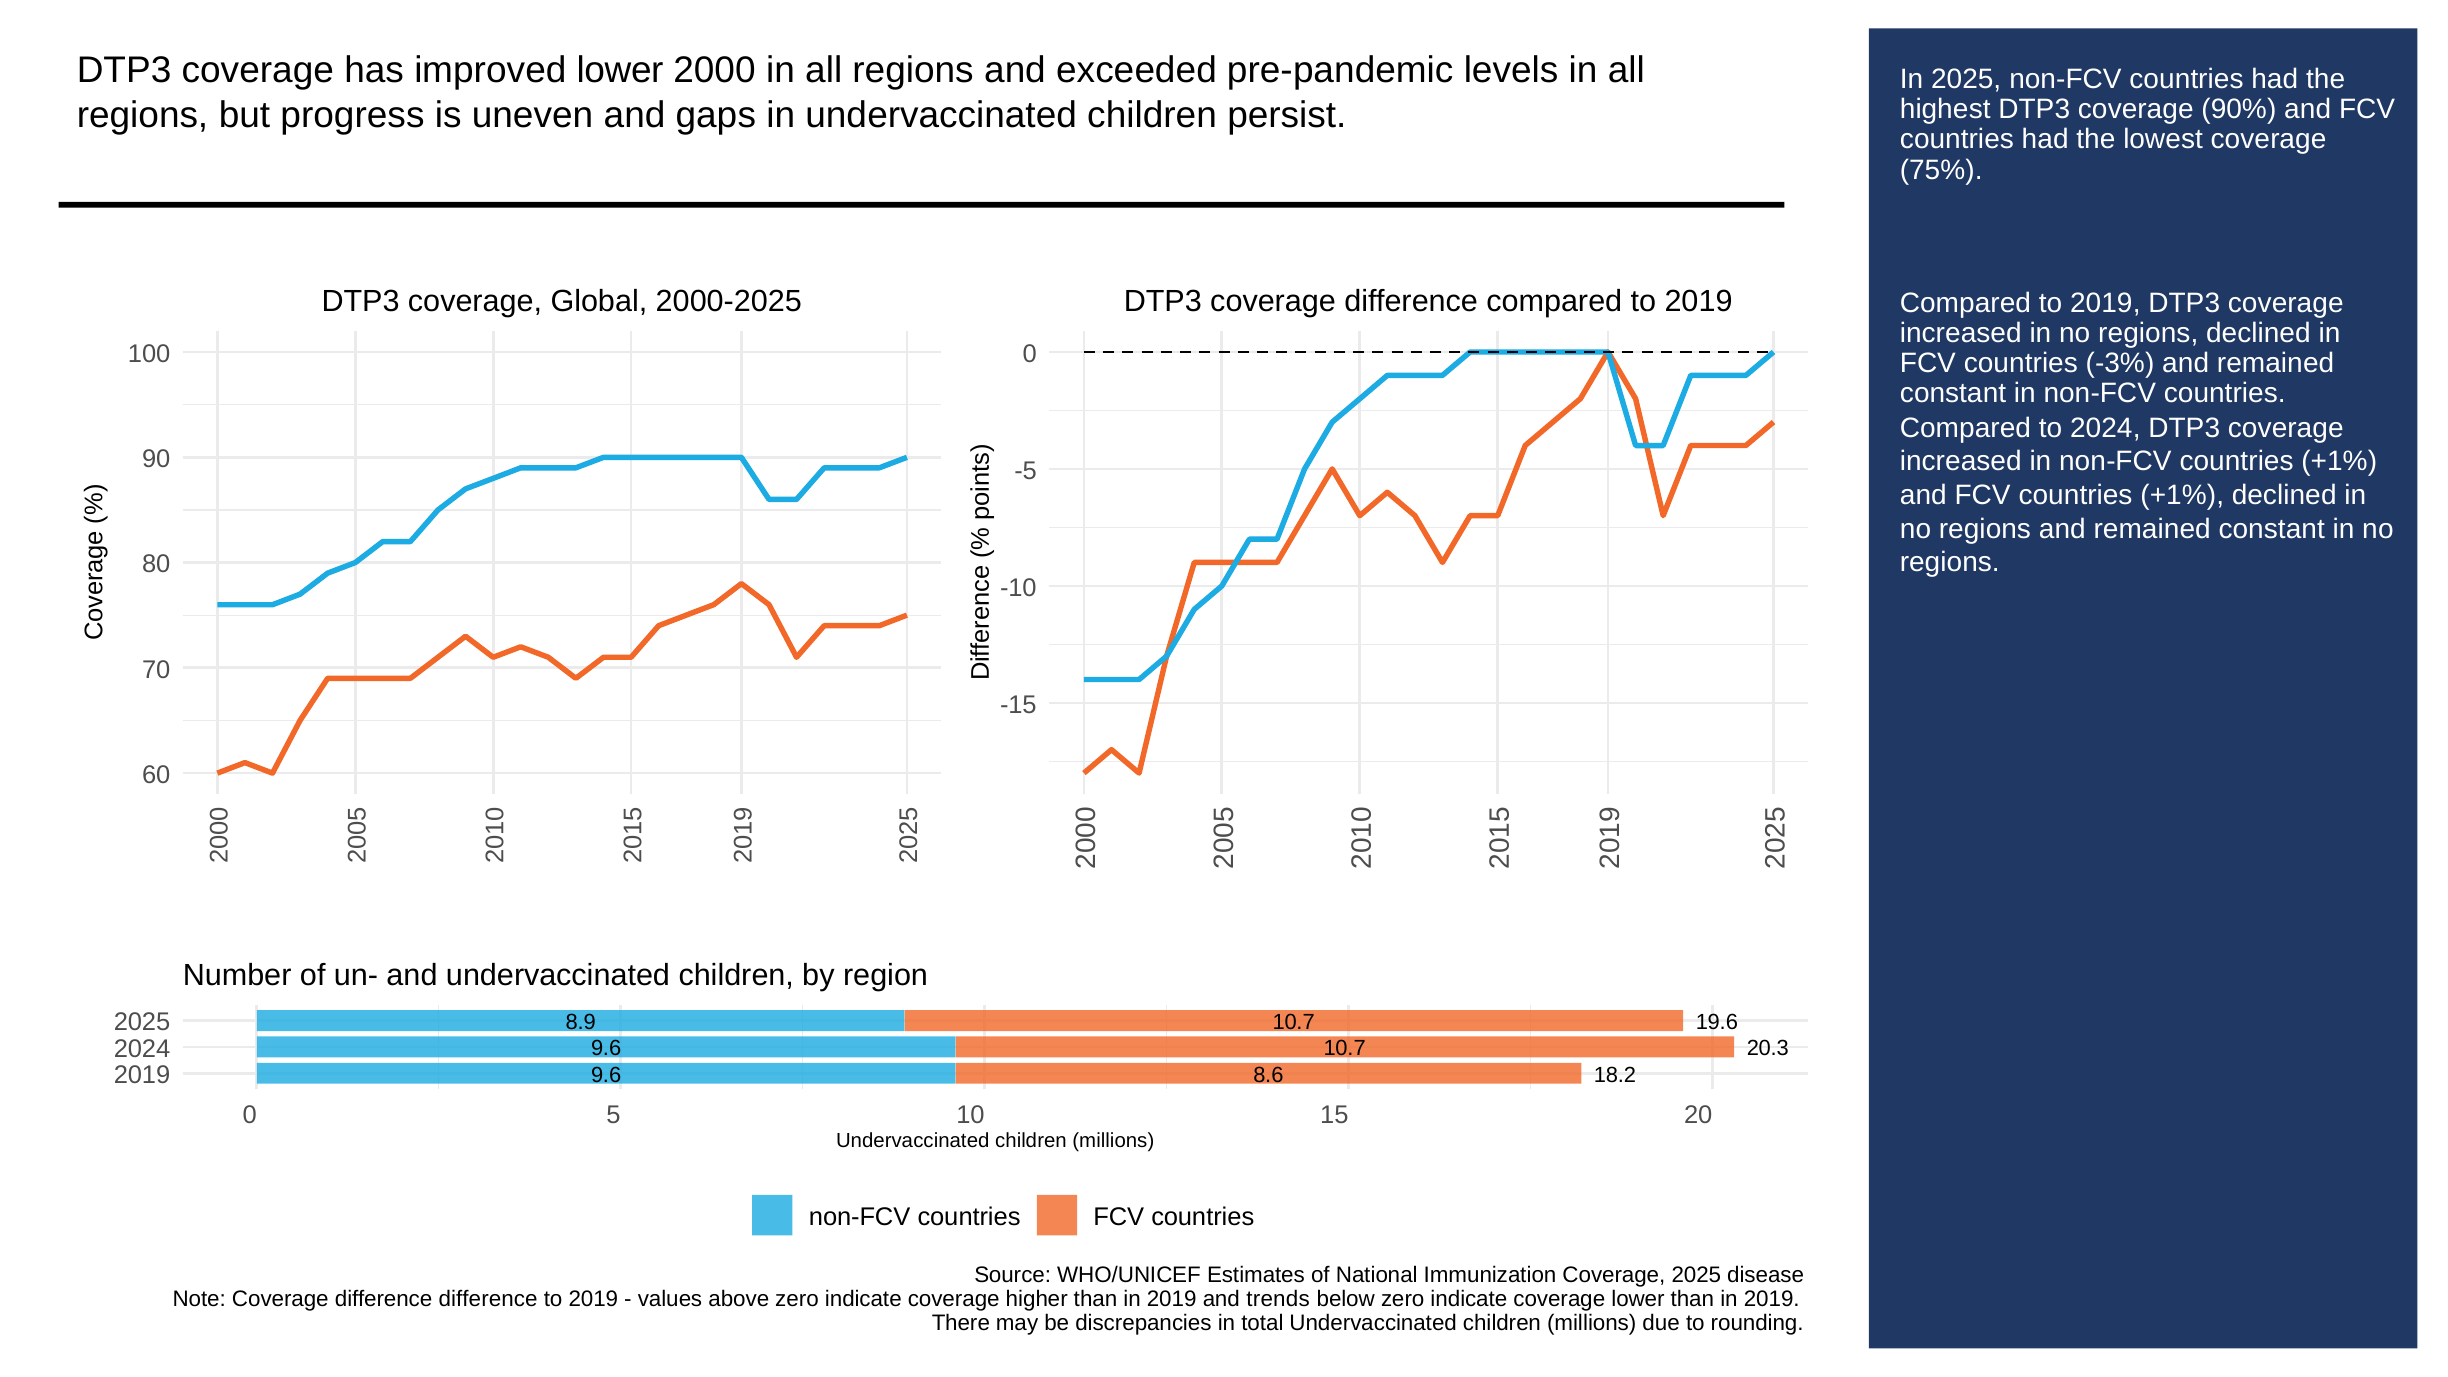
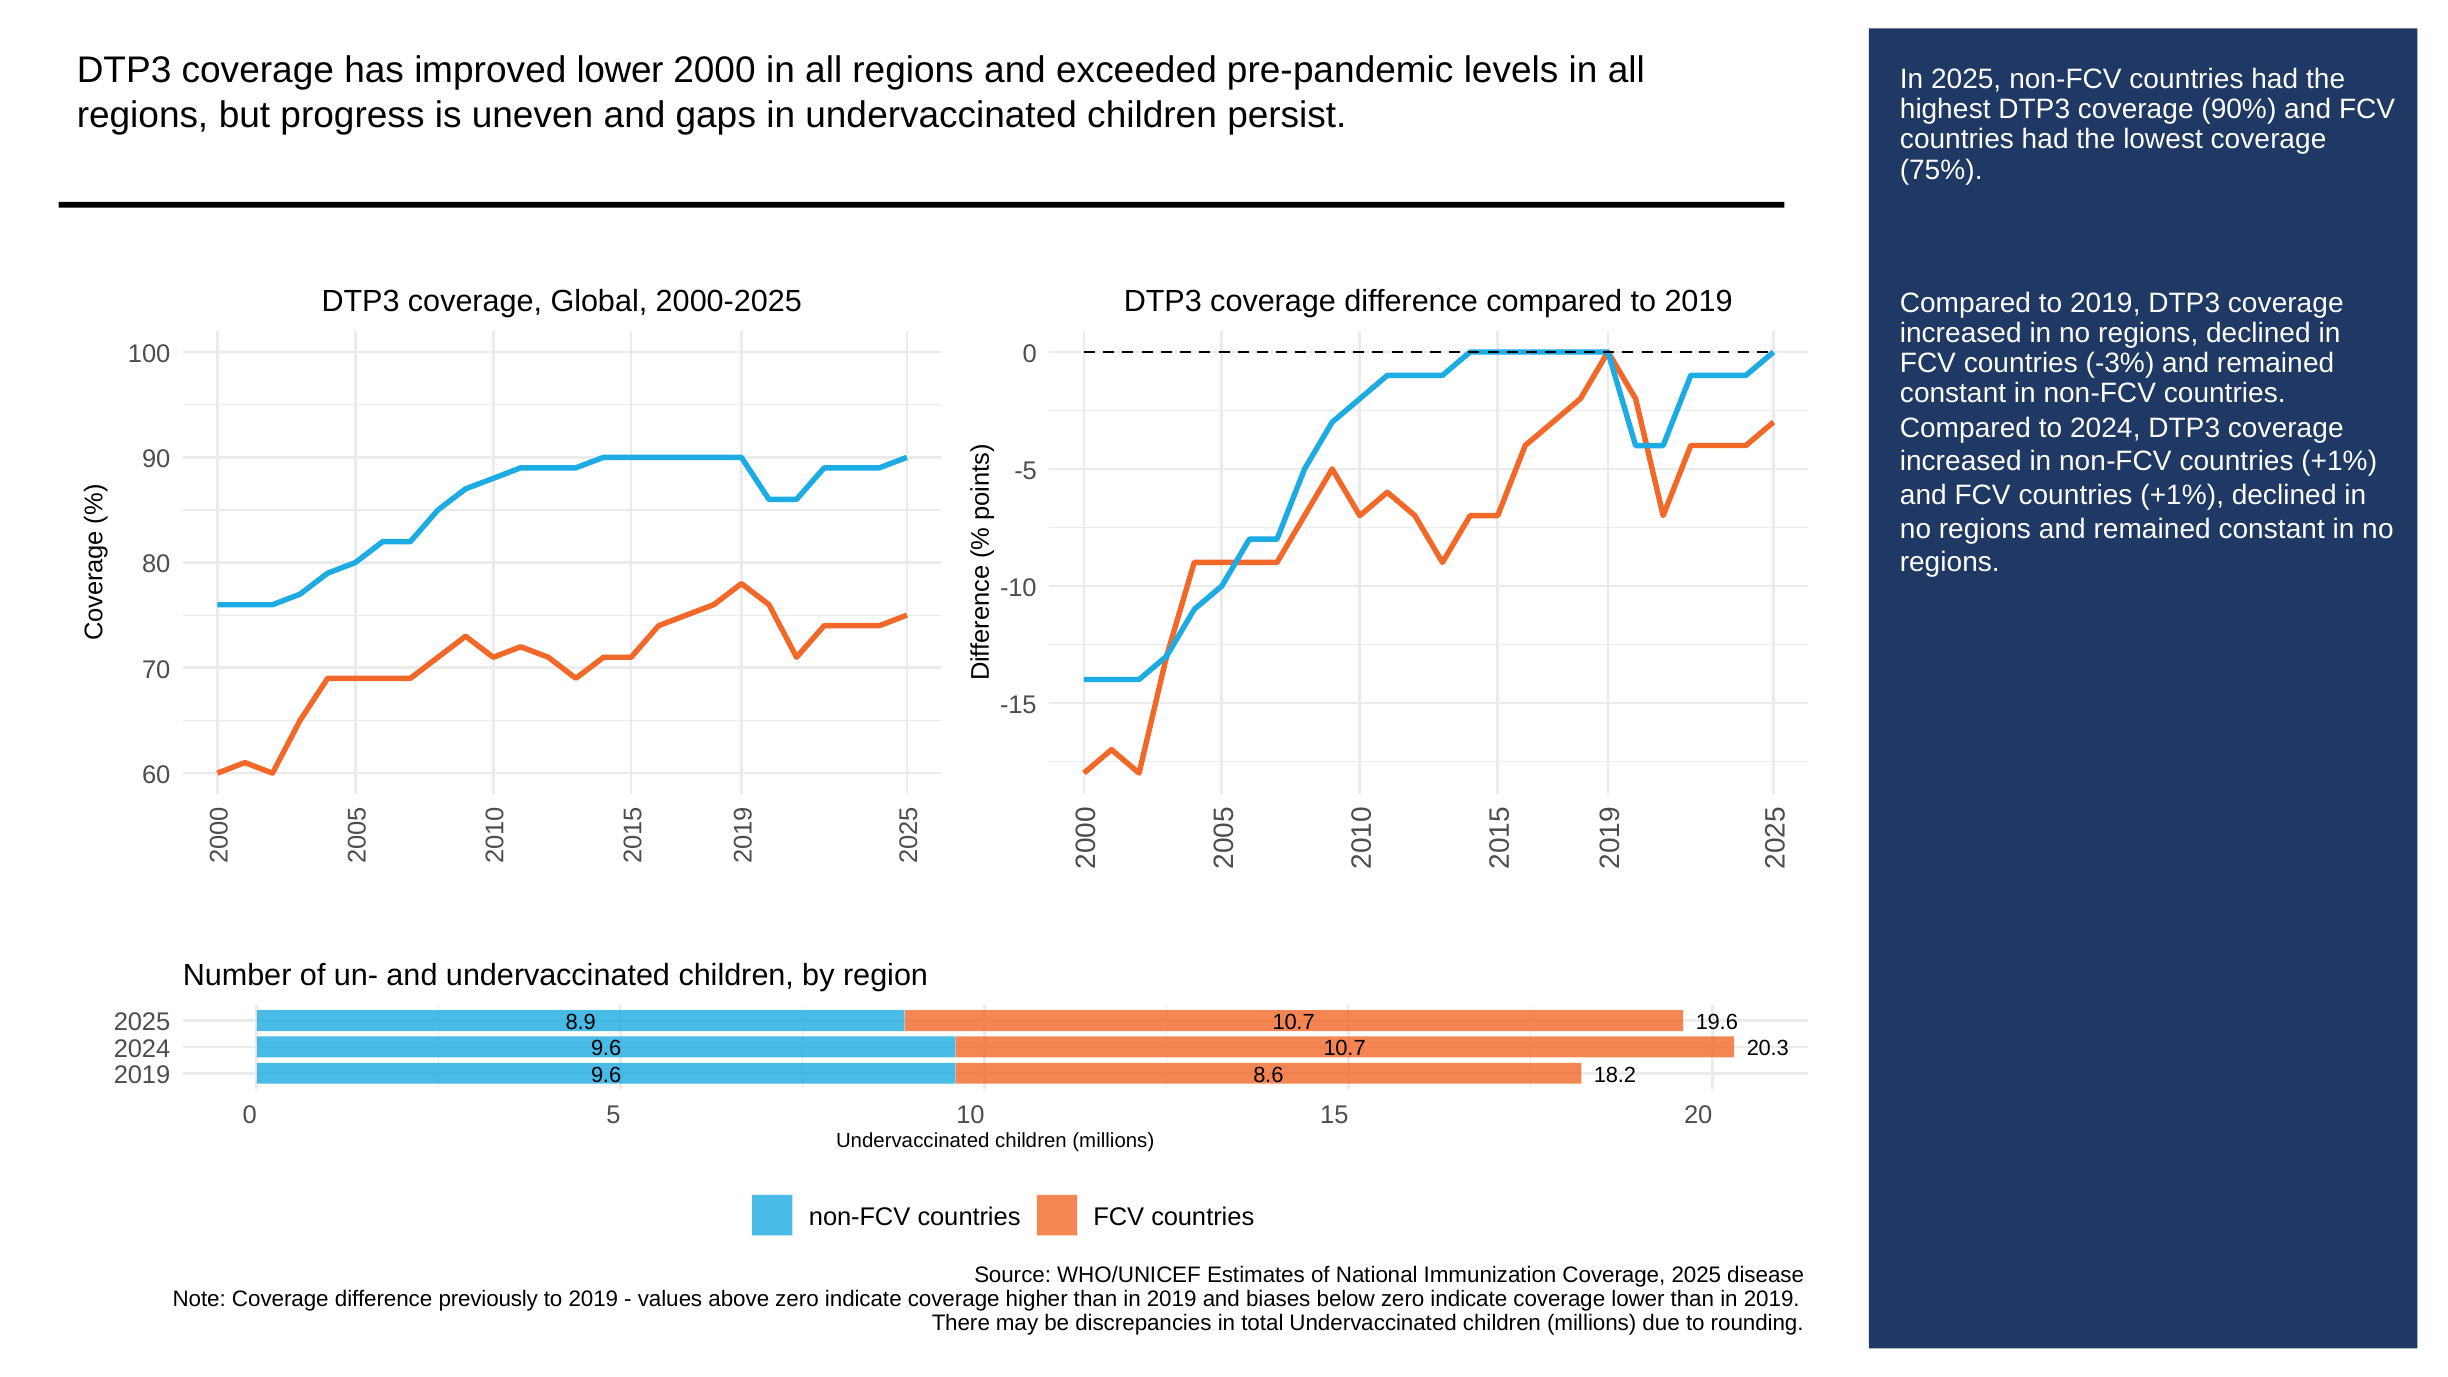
difference difference: difference -> previously (488, 1299)
trends: trends -> biases (1278, 1299)
